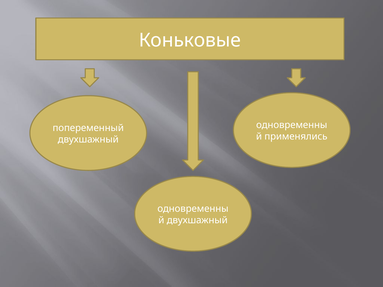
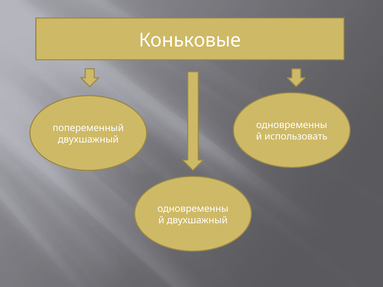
применялись: применялись -> использовать (296, 137)
